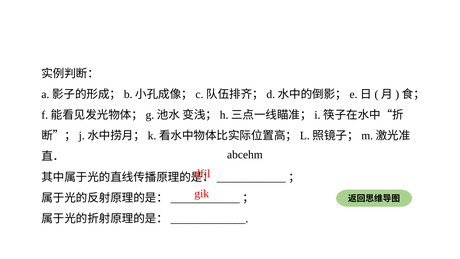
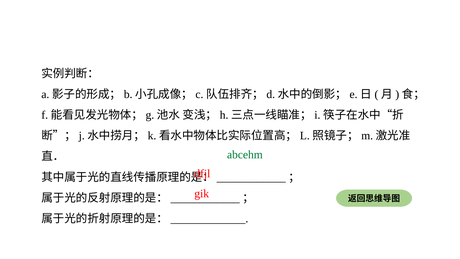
abcehm colour: black -> green (245, 154)
